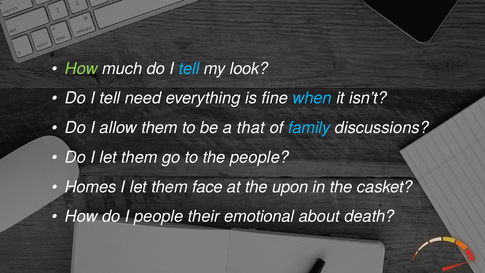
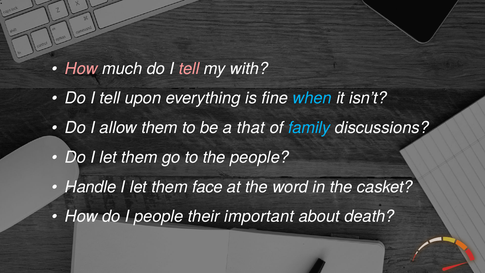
How colour: light green -> pink (81, 69)
tell colour: light blue -> pink (189, 69)
look: look -> with (249, 69)
need: need -> upon (143, 98)
Homes: Homes -> Handle (91, 187)
upon: upon -> word (290, 187)
emotional: emotional -> important (259, 216)
